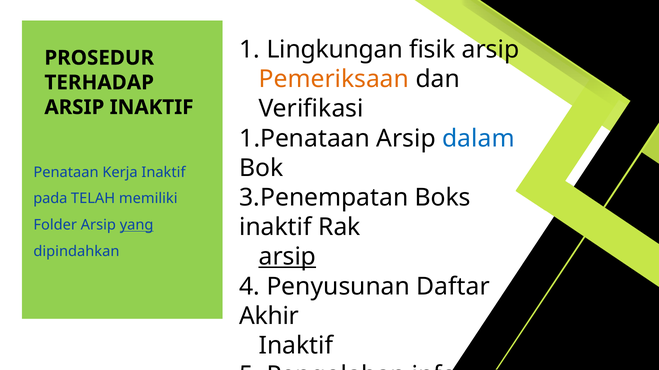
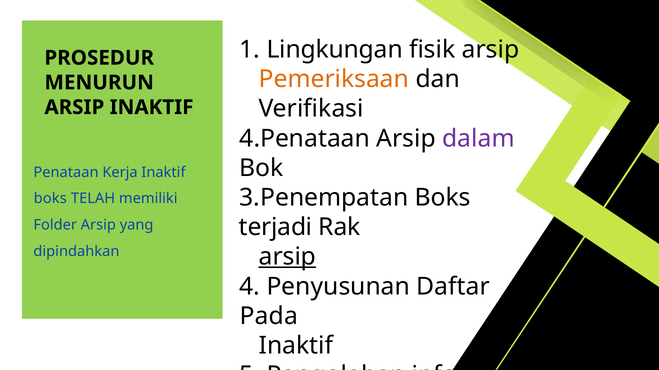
TERHADAP: TERHADAP -> MENURUN (99, 83)
1.Penataan: 1.Penataan -> 4.Penataan (305, 139)
dalam colour: blue -> purple (478, 139)
pada: pada -> boks (50, 199)
inaktif: inaktif -> terjadi (276, 228)
yang underline: present -> none (137, 225)
Akhir: Akhir -> Pada (269, 317)
